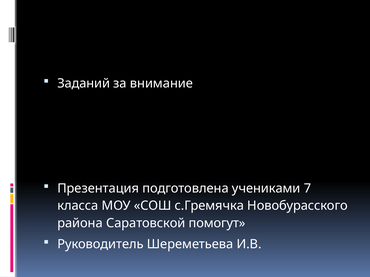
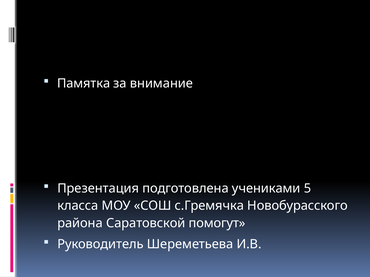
Заданий: Заданий -> Памятка (84, 83)
7: 7 -> 5 (307, 189)
